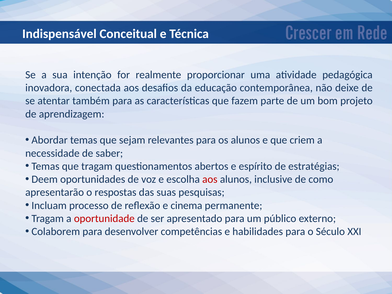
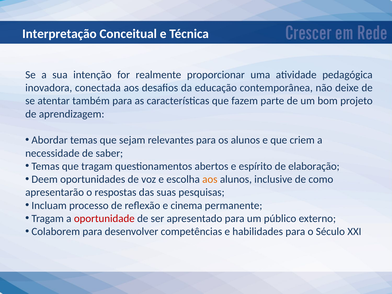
Indispensável: Indispensável -> Interpretação (59, 34)
estratégias: estratégias -> elaboração (314, 166)
aos colour: red -> orange (210, 179)
